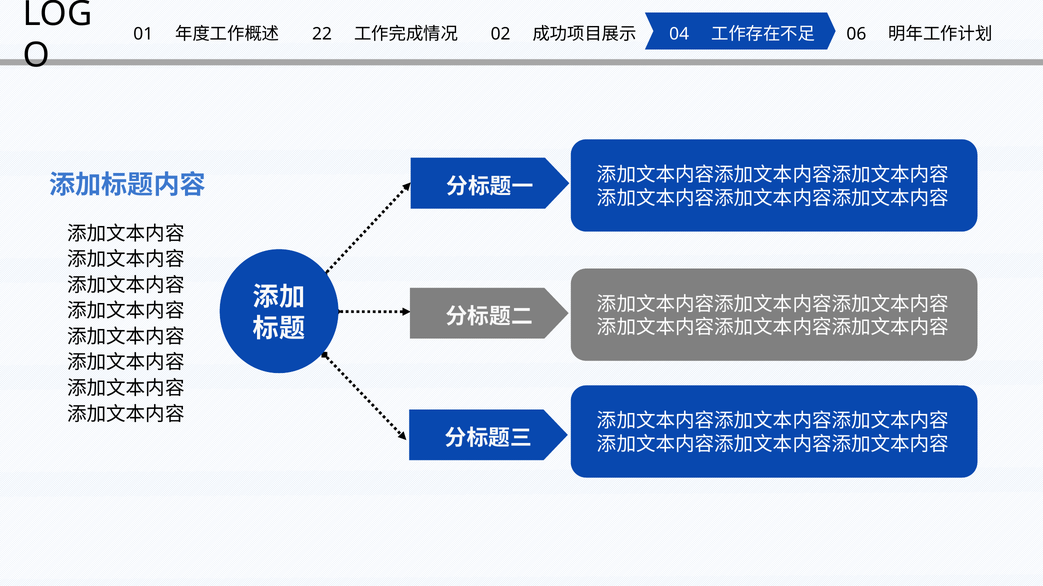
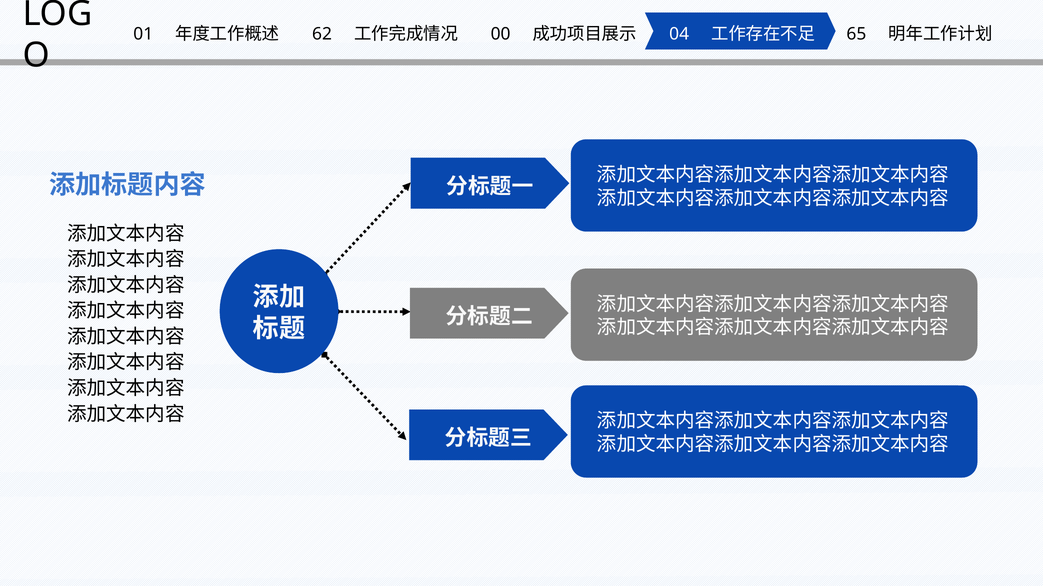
22: 22 -> 62 (322, 34)
02: 02 -> 00 (501, 34)
06: 06 -> 65 (856, 34)
